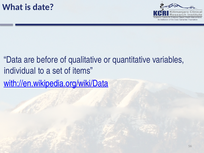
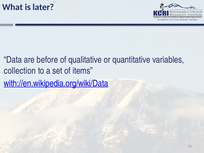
date: date -> later (43, 7)
individual: individual -> collection (20, 71)
